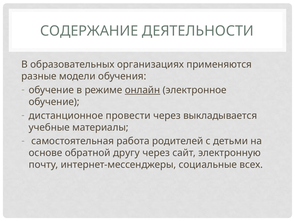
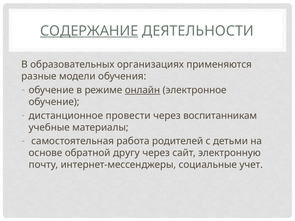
СОДЕРЖАНИЕ underline: none -> present (89, 31)
выкладывается: выкладывается -> воспитанникам (220, 116)
всех: всех -> учет (251, 165)
